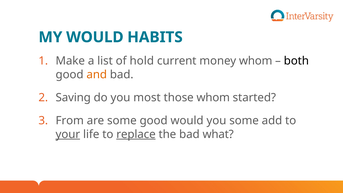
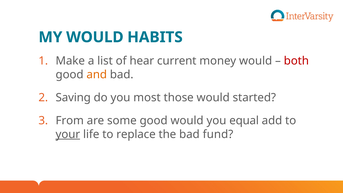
hold: hold -> hear (142, 61)
money whom: whom -> would (256, 61)
both colour: black -> red (296, 61)
those whom: whom -> would (213, 97)
you some: some -> equal (244, 120)
replace underline: present -> none (136, 134)
what: what -> fund (218, 134)
